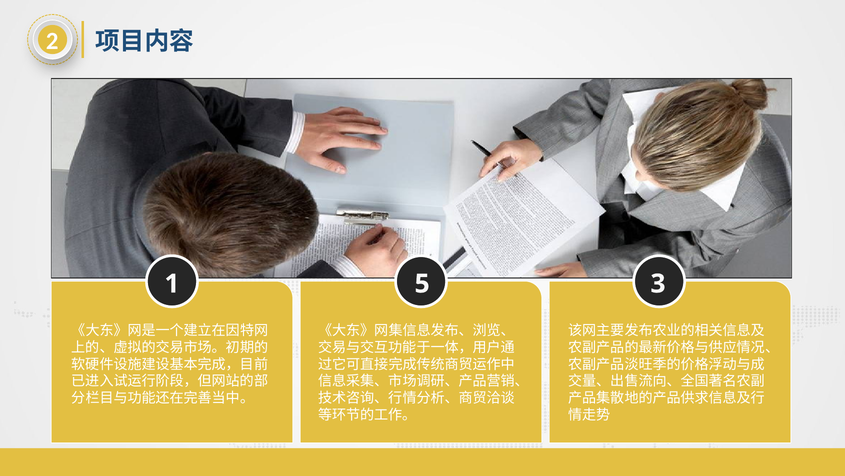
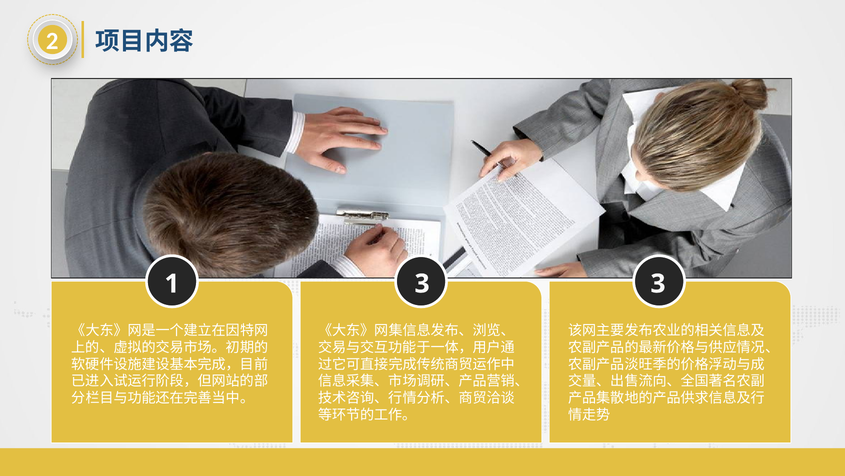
1 5: 5 -> 3 (422, 283)
